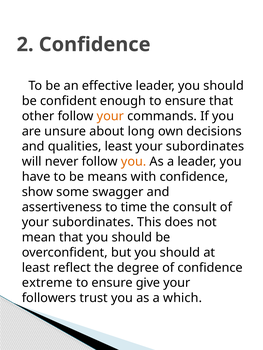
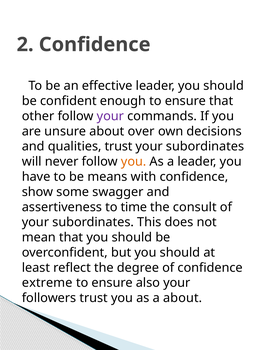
your colour: orange -> purple (110, 116)
long: long -> over (141, 132)
qualities least: least -> trust (119, 147)
give: give -> also (148, 283)
a which: which -> about (183, 299)
